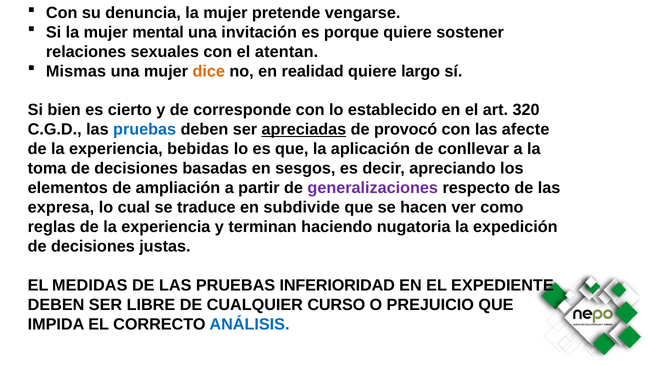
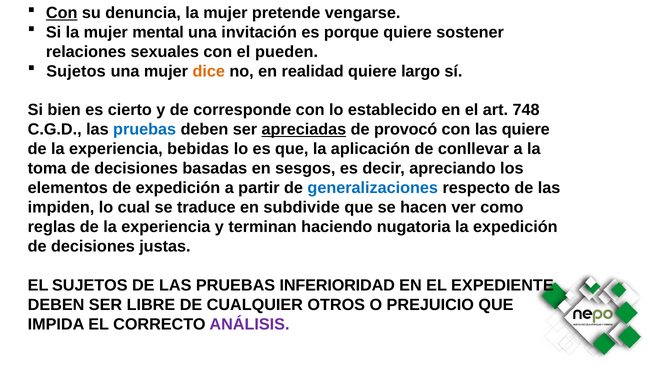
Con underline: none -> present (62, 13)
atentan: atentan -> pueden (287, 52)
Mismas: Mismas -> Sujetos (76, 71)
320: 320 -> 748 (526, 110)
las afecte: afecte -> quiere (526, 129)
de ampliación: ampliación -> expedición (178, 188)
generalizaciones colour: purple -> blue (373, 188)
expresa: expresa -> impiden (61, 207)
EL MEDIDAS: MEDIDAS -> SUJETOS (90, 285)
CURSO: CURSO -> OTROS (336, 304)
ANÁLISIS colour: blue -> purple (249, 324)
